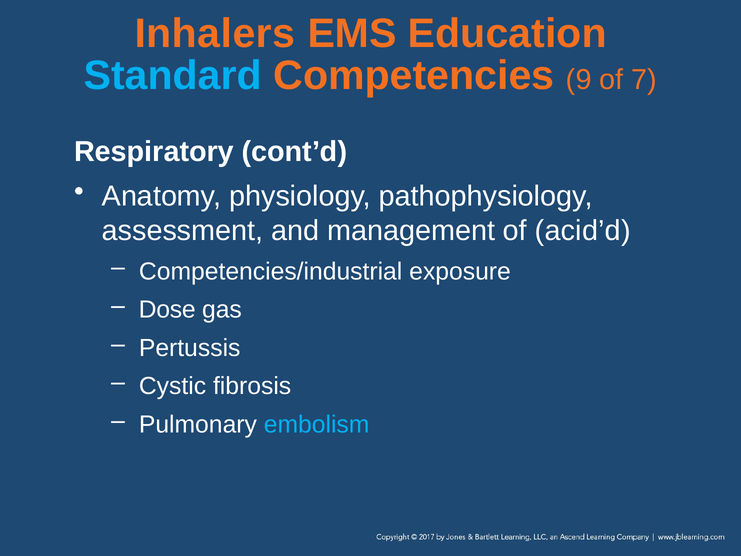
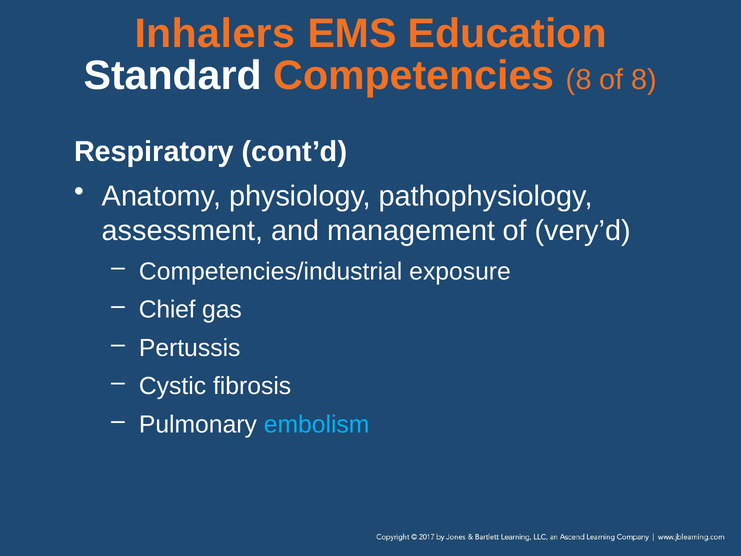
Standard colour: light blue -> white (173, 76)
Competencies 9: 9 -> 8 (579, 80)
of 7: 7 -> 8 (644, 80)
acid’d: acid’d -> very’d (583, 231)
Dose: Dose -> Chief (167, 310)
